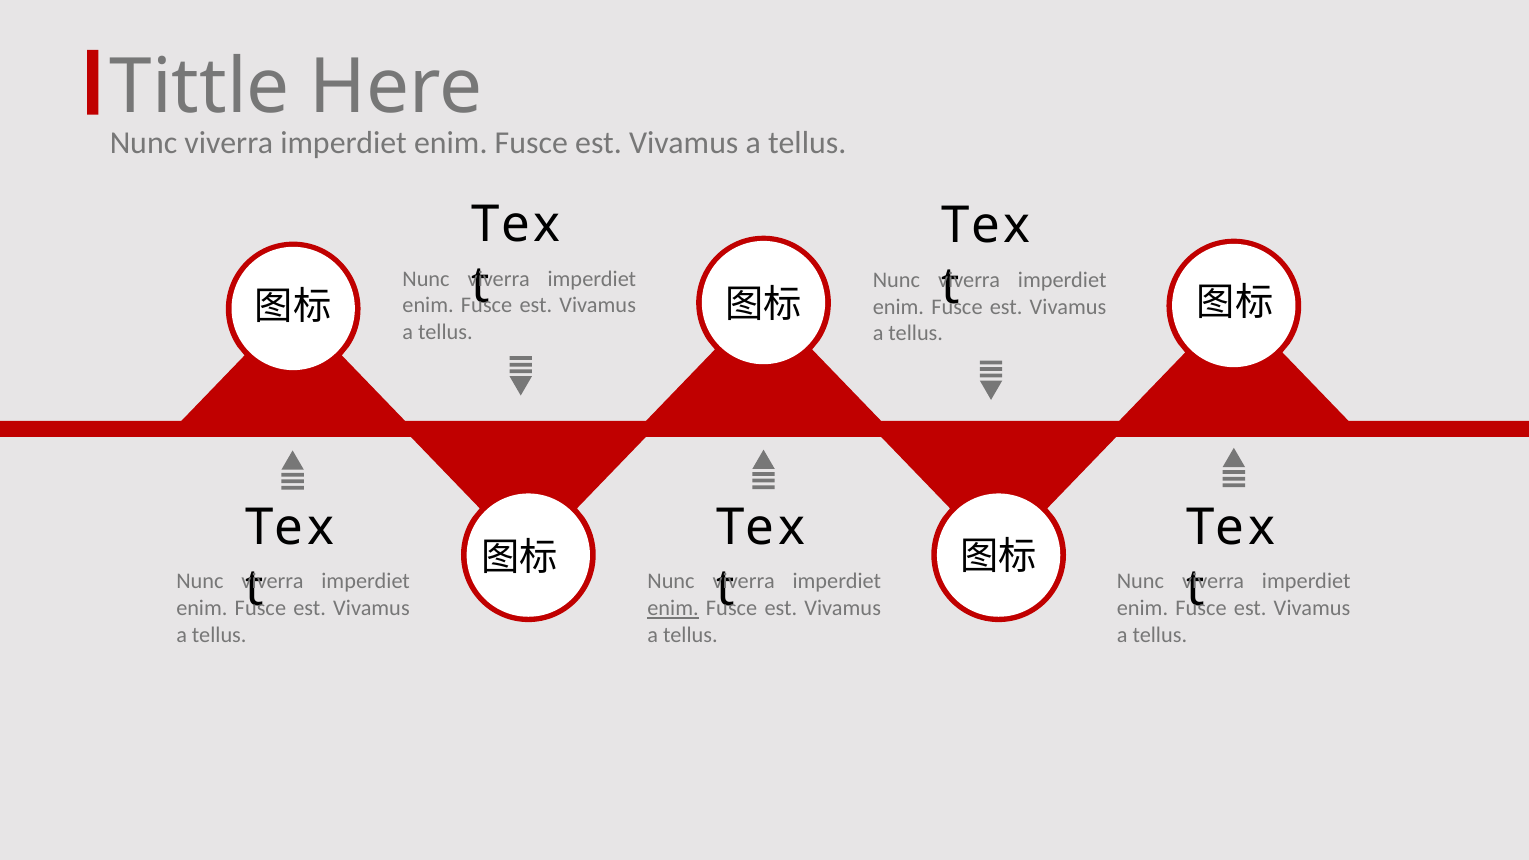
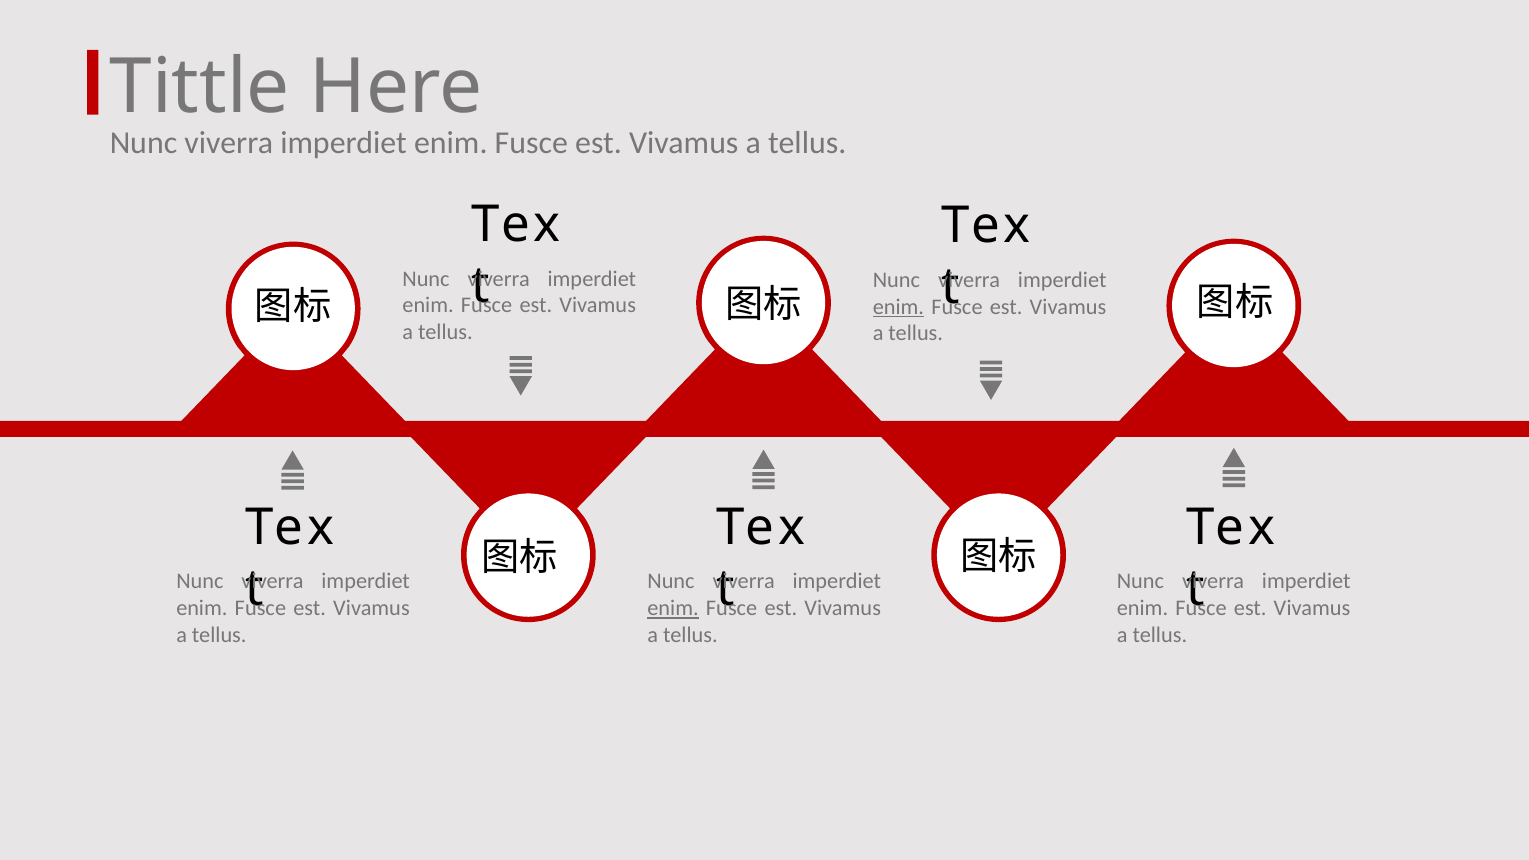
enim underline: none -> present (898, 307)
